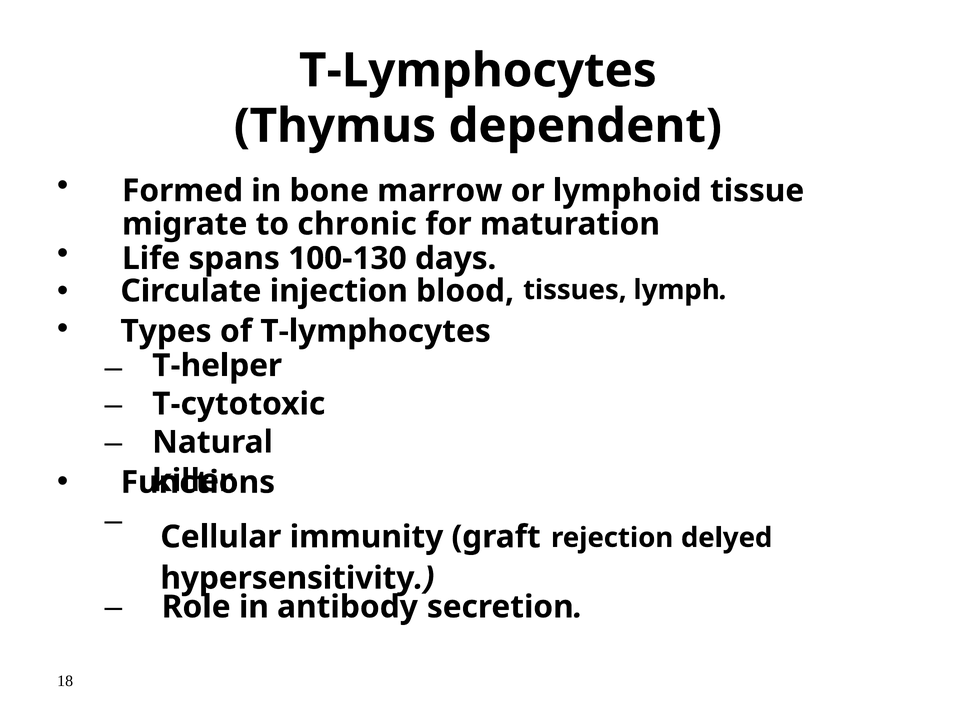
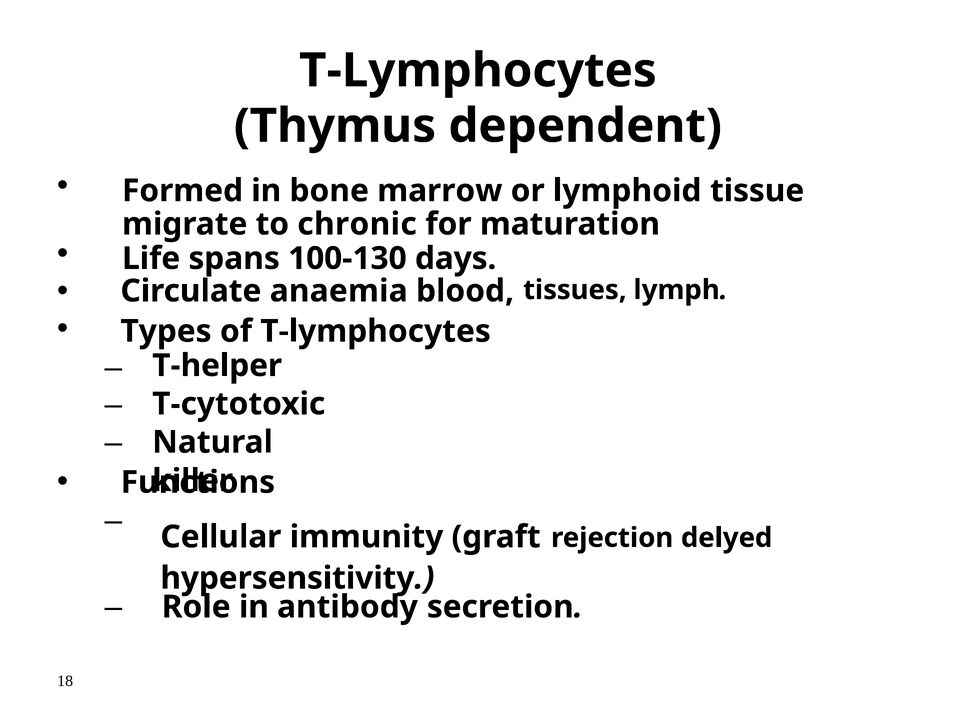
injection: injection -> anaemia (339, 291)
